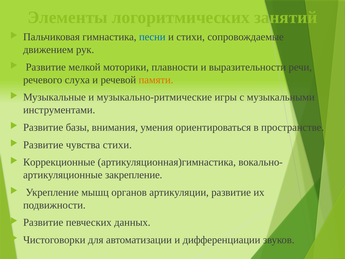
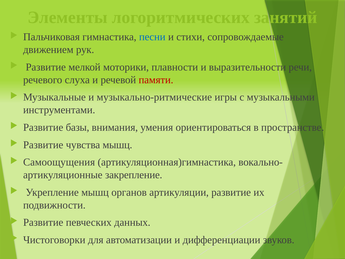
памяти colour: orange -> red (156, 80)
чувства стихи: стихи -> мышц (117, 145)
Коррекционные: Коррекционные -> Самоощущения (59, 162)
